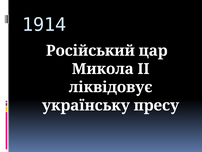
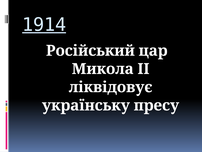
1914 underline: none -> present (44, 25)
